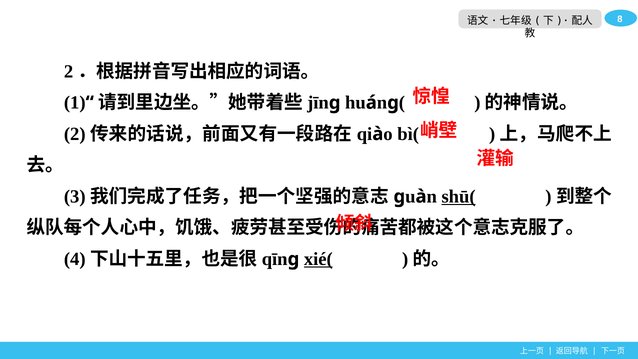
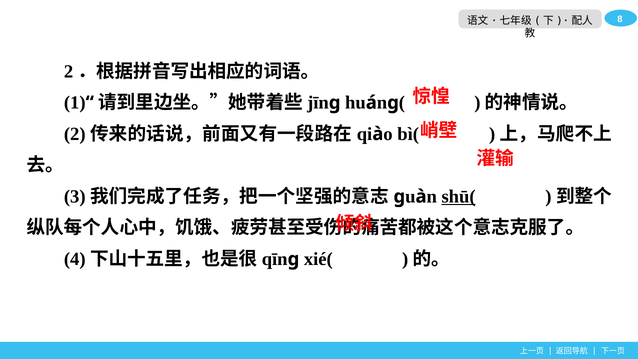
xié( underline: present -> none (318, 259)
